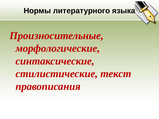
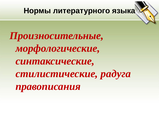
текст: текст -> радуга (116, 74)
